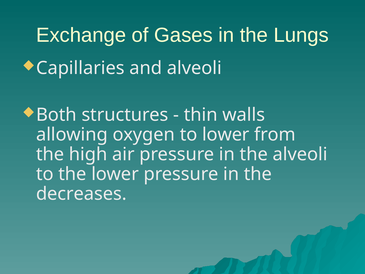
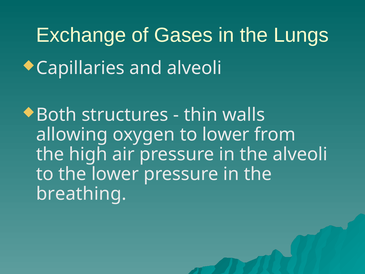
decreases: decreases -> breathing (81, 194)
